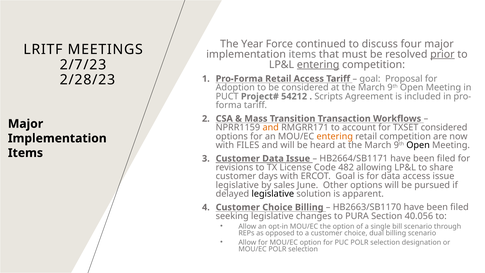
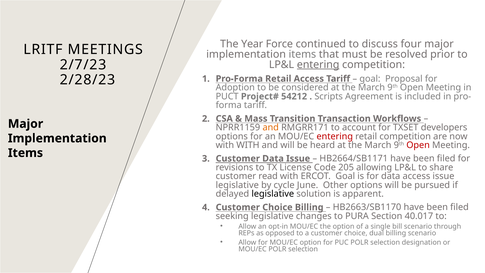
prior underline: present -> none (442, 54)
TXSET considered: considered -> developers (444, 127)
entering colour: orange -> red (335, 136)
with FILES: FILES -> WITH (248, 145)
Open colour: black -> red (418, 145)
482: 482 -> 205 (346, 167)
days: days -> read (268, 176)
sales: sales -> cycle (284, 185)
40.056: 40.056 -> 40.017 (419, 216)
